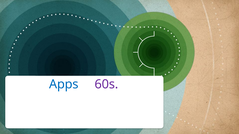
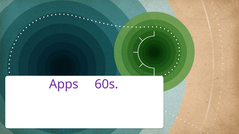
Apps colour: blue -> purple (64, 85)
